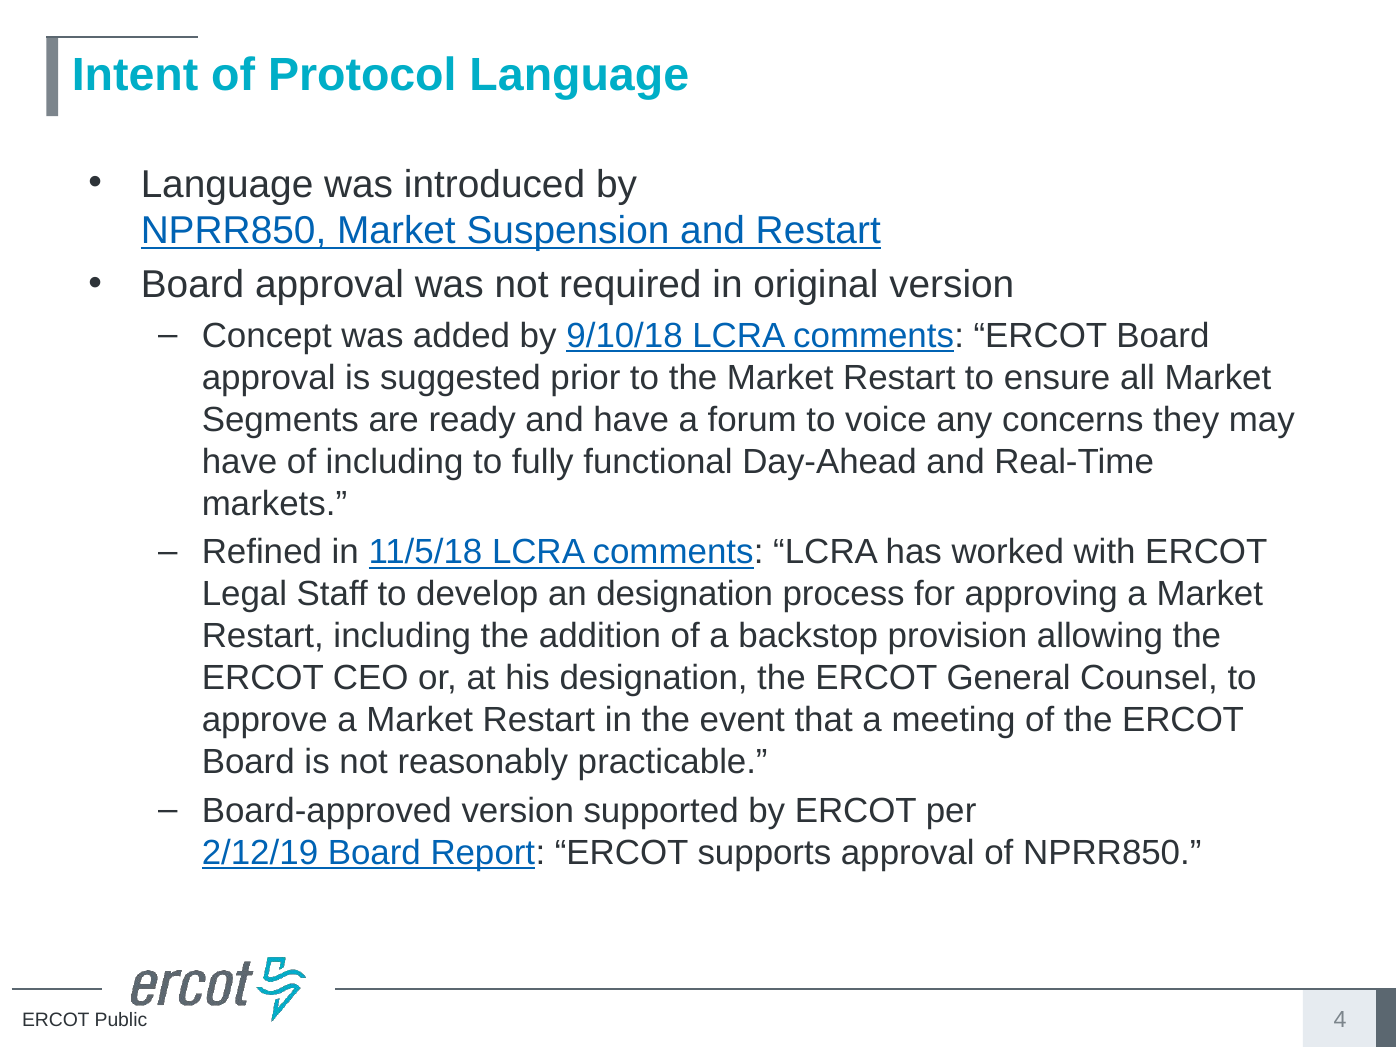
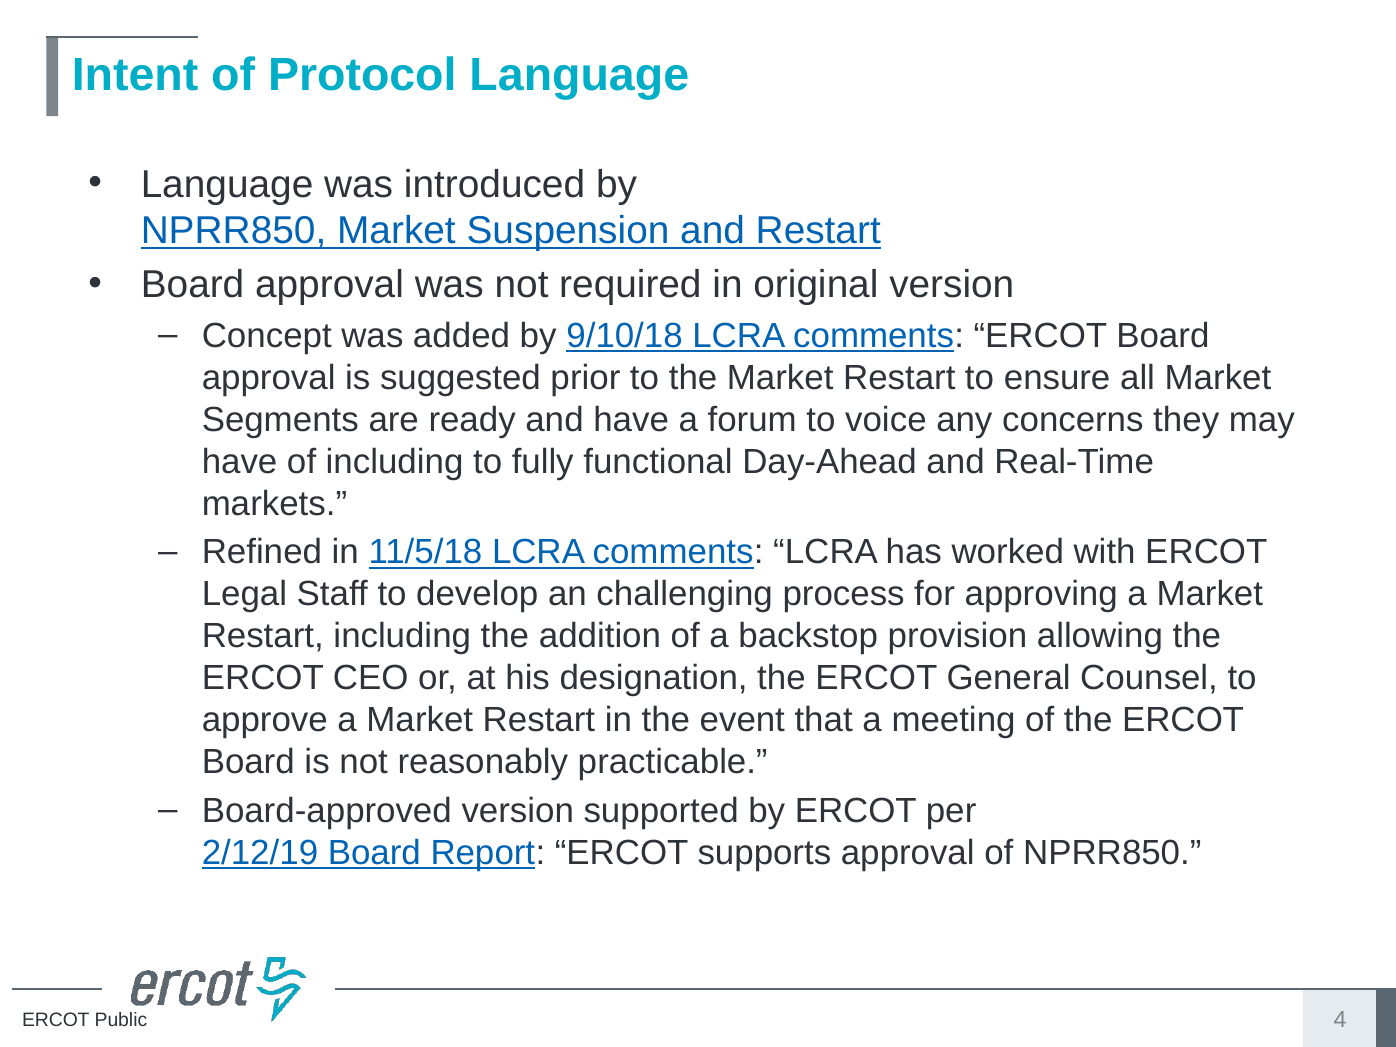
an designation: designation -> challenging (685, 594)
